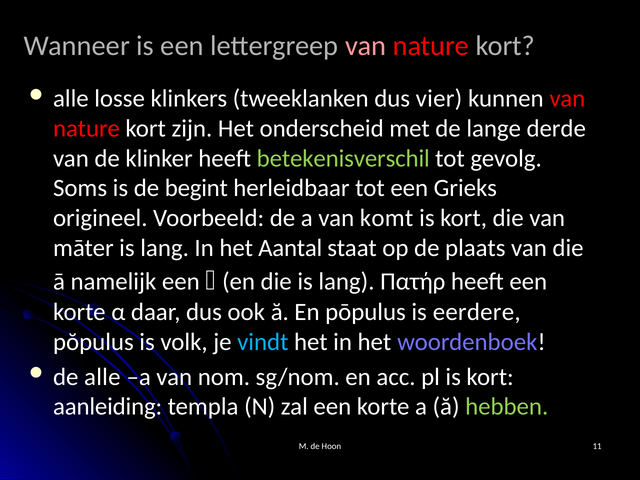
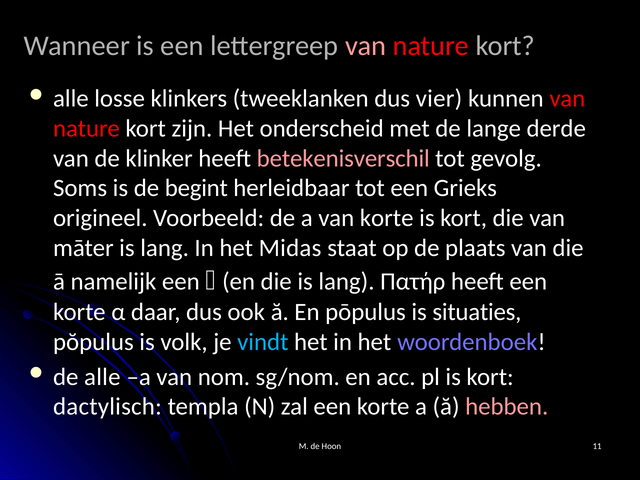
betekenisverschil colour: light green -> pink (343, 158)
van komt: komt -> korte (387, 218)
Aantal: Aantal -> Midas (290, 248)
eerdere: eerdere -> situaties (477, 312)
aanleiding: aanleiding -> dactylisch (107, 407)
hebben colour: light green -> pink (507, 407)
